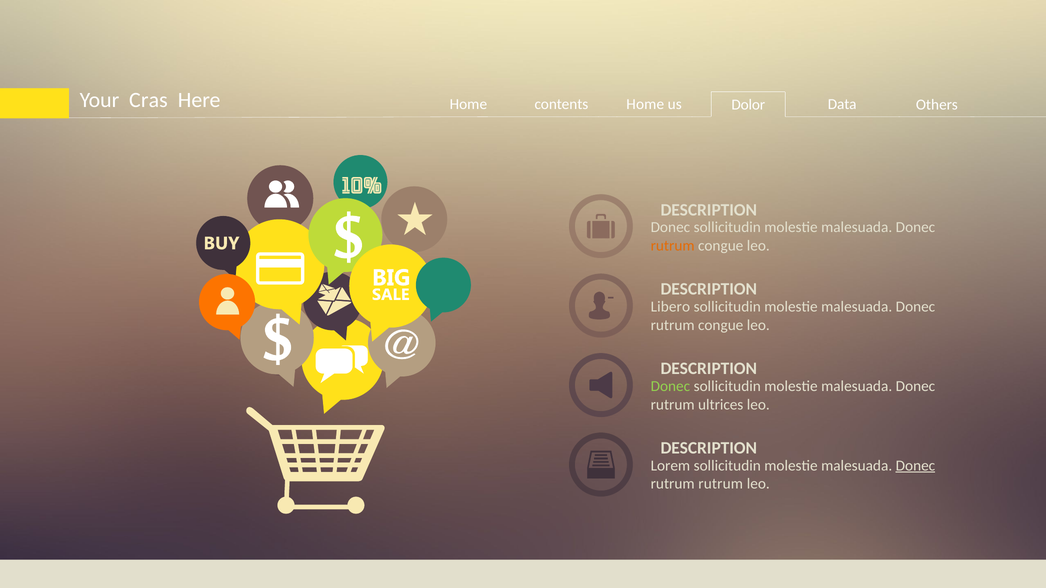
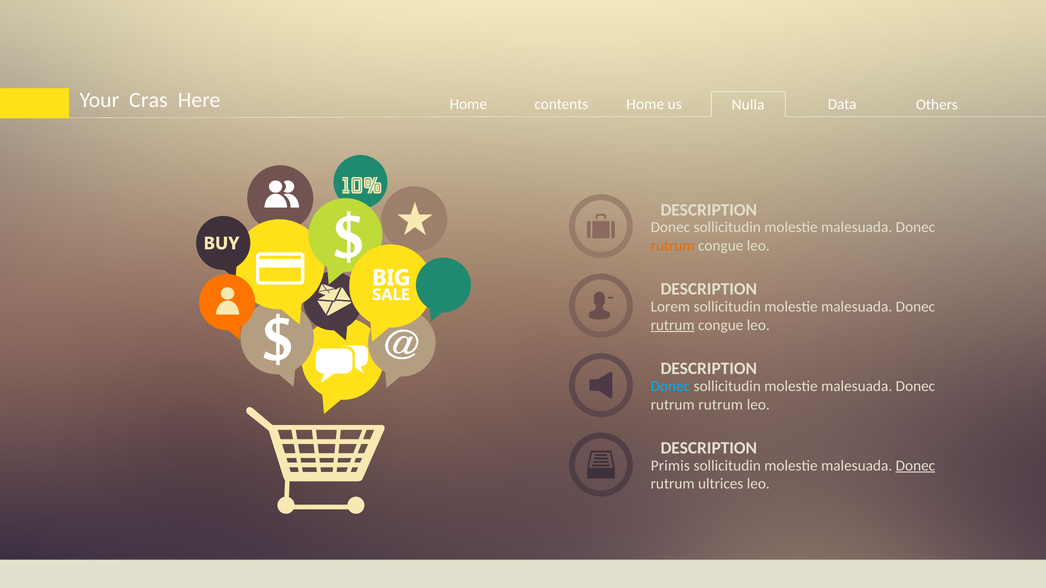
Dolor: Dolor -> Nulla (748, 105)
Libero: Libero -> Lorem (670, 307)
rutrum underline: none -> present (673, 325)
Donec colour: light green -> light blue (670, 386)
rutrum ultrices: ultrices -> rutrum (721, 405)
Lorem: Lorem -> Primis (670, 466)
rutrum rutrum: rutrum -> ultrices (721, 484)
